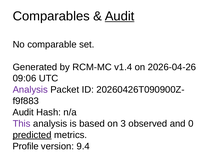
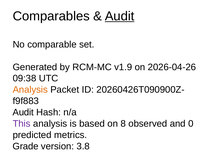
v1.4: v1.4 -> v1.9 (123, 67)
09:06: 09:06 -> 09:38 (24, 78)
Analysis colour: purple -> orange (30, 90)
3: 3 -> 8 (123, 124)
predicted underline: present -> none (32, 135)
Profile: Profile -> Grade (26, 146)
9.4: 9.4 -> 3.8 (83, 146)
